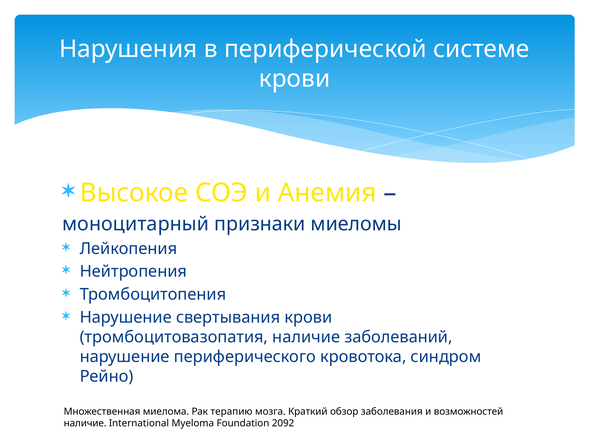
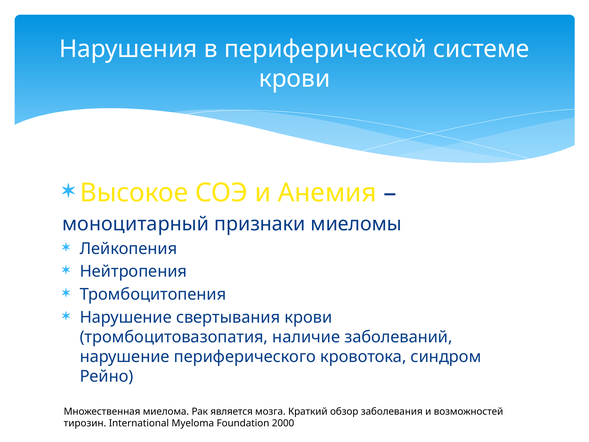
терапию: терапию -> является (232, 411)
наличие: наличие -> тирозин (85, 423)
2092: 2092 -> 2000 (283, 423)
